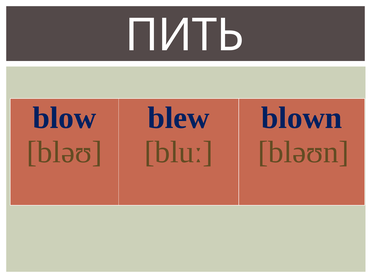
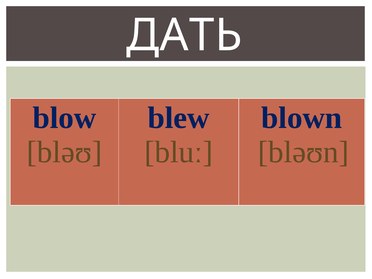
ПИТЬ: ПИТЬ -> ДАТЬ (184, 35)
